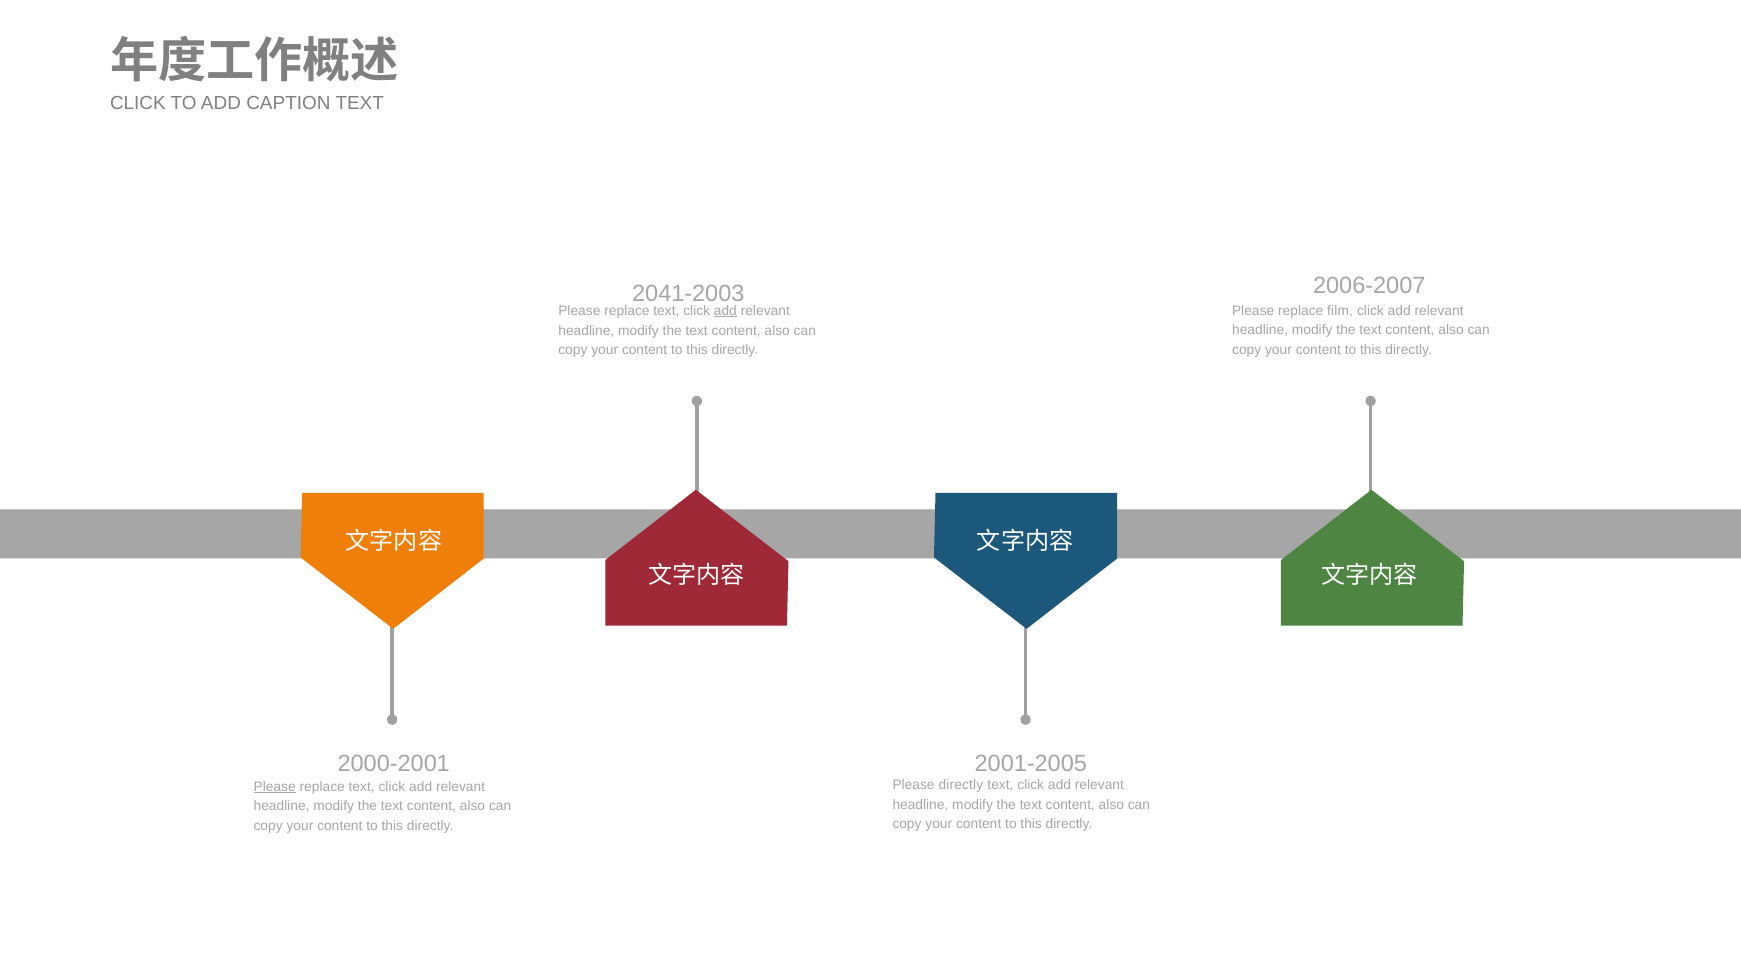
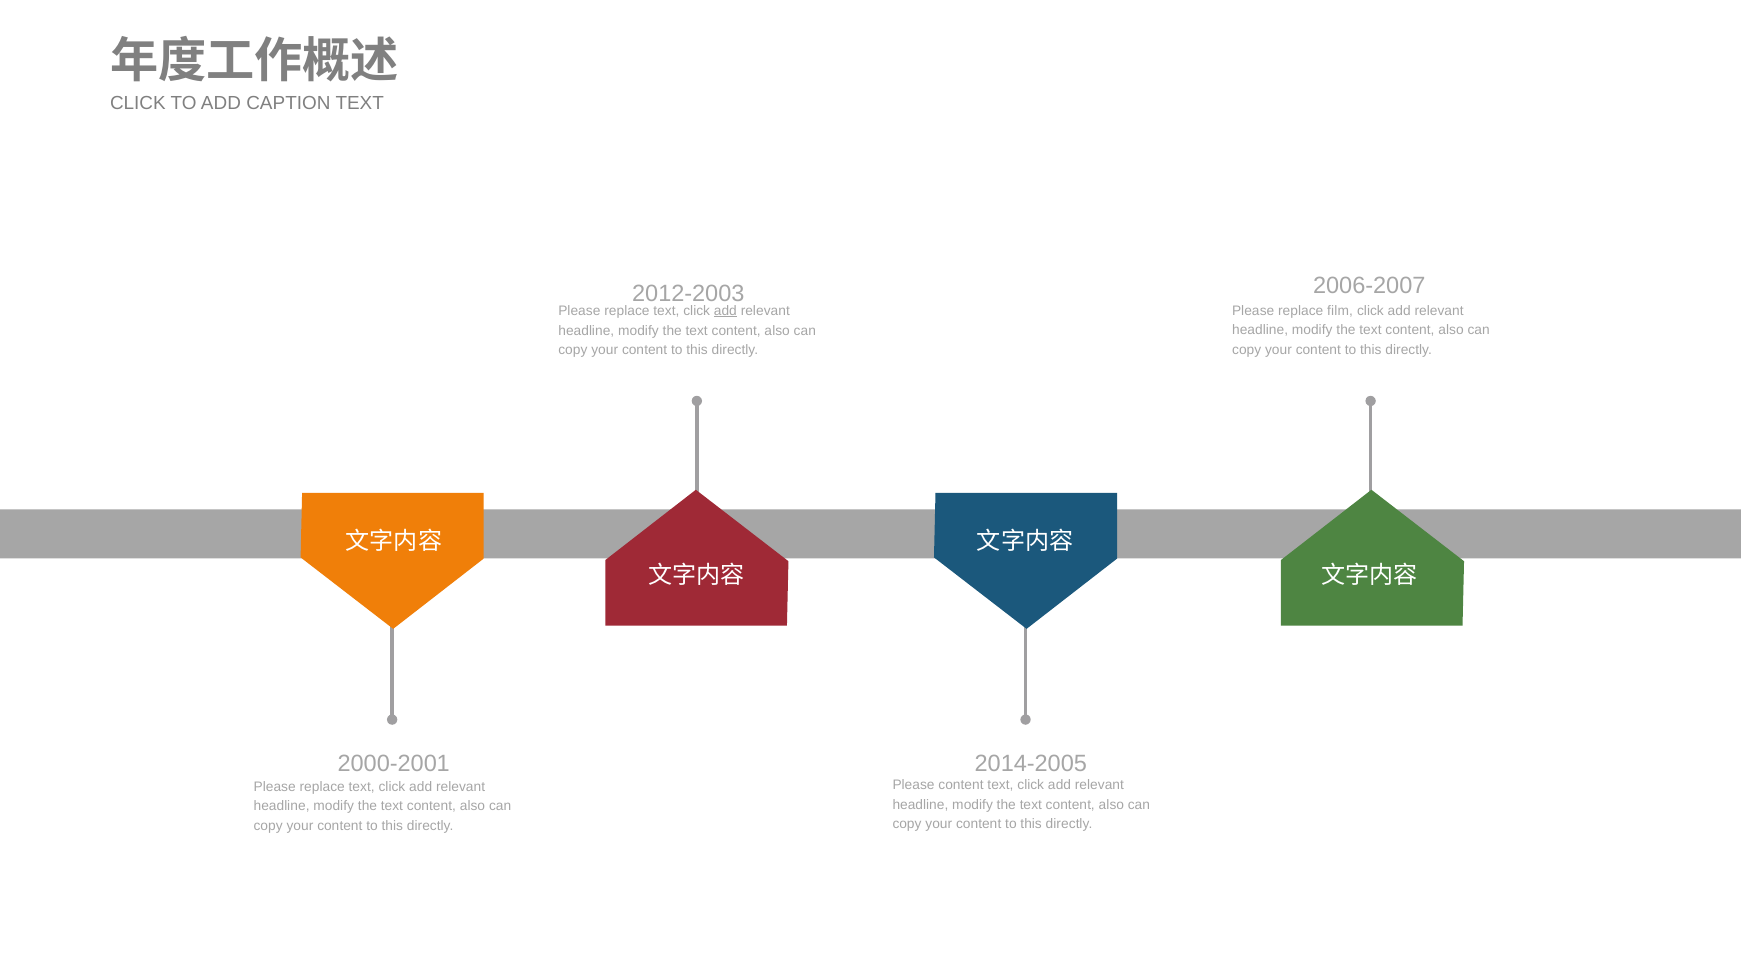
2041-2003: 2041-2003 -> 2012-2003 (688, 294)
2001-2005: 2001-2005 -> 2014-2005 (1031, 764)
Please directly: directly -> content (961, 785)
Please underline: present -> none (275, 787)
